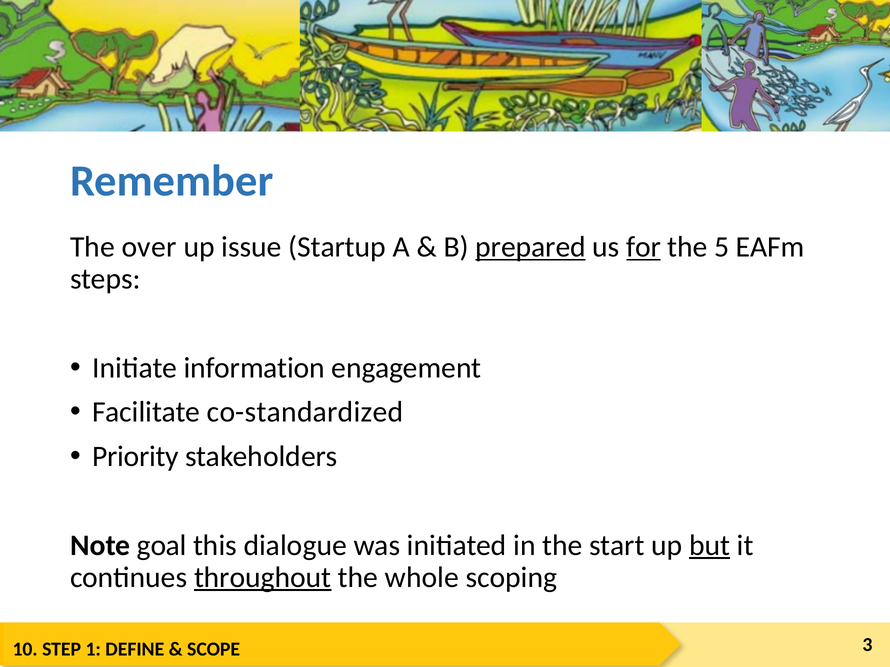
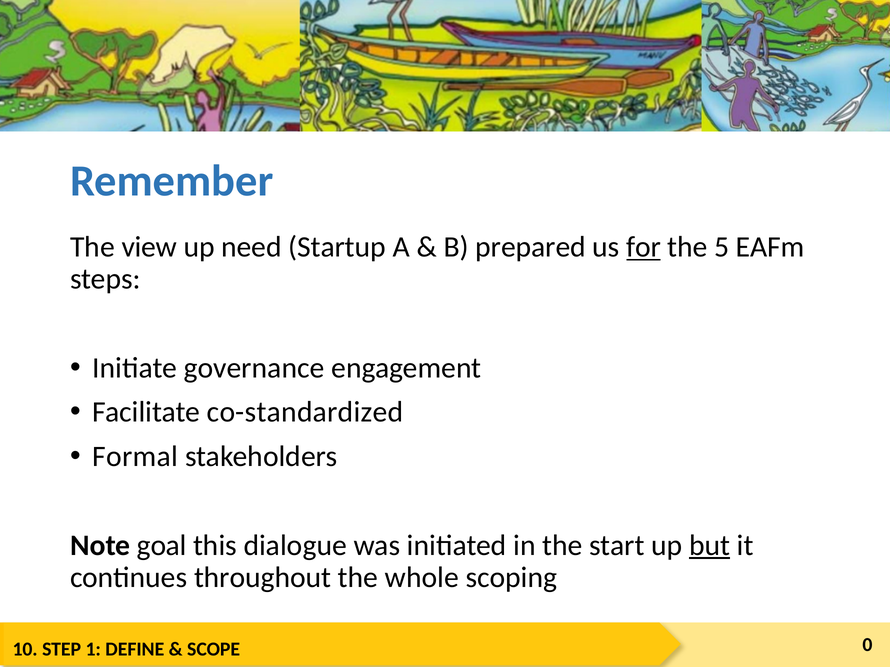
over: over -> view (149, 247)
issue: issue -> need (251, 247)
prepared underline: present -> none (531, 247)
information: information -> governance (254, 368)
Priority: Priority -> Formal (135, 457)
throughout underline: present -> none (263, 578)
3: 3 -> 0 (867, 645)
